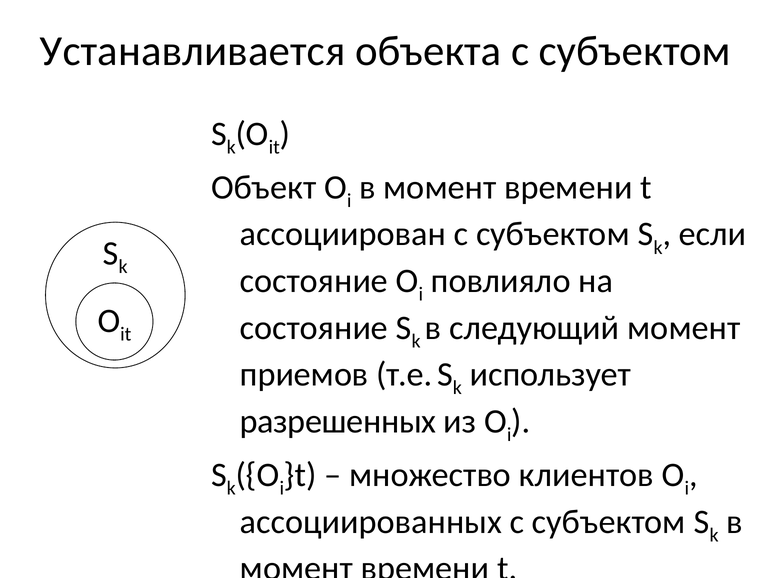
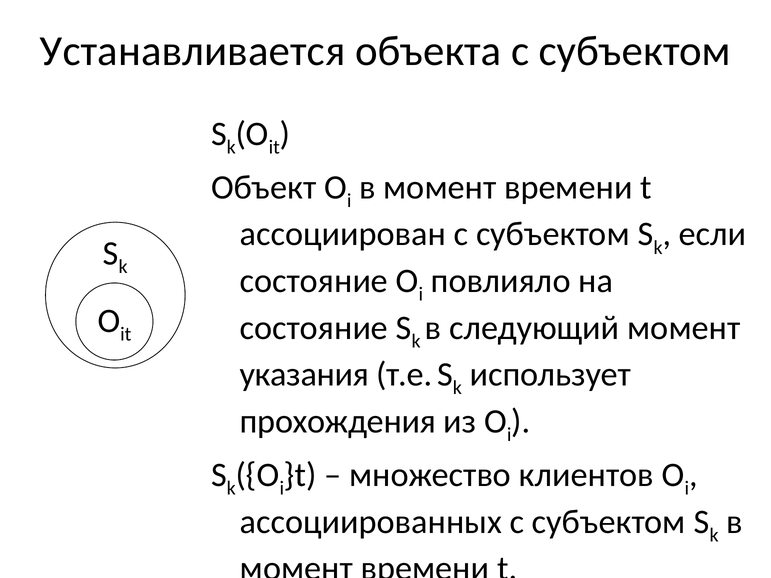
приемов: приемов -> указания (304, 375)
разрешенных: разрешенных -> прохождения (338, 421)
